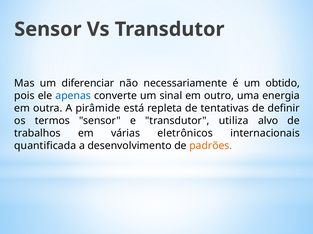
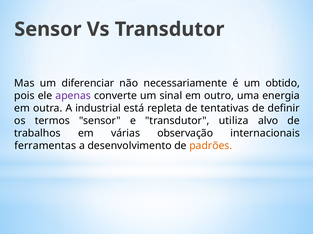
apenas colour: blue -> purple (73, 96)
pirâmide: pirâmide -> industrial (98, 109)
eletrônicos: eletrônicos -> observação (185, 134)
quantificada: quantificada -> ferramentas (45, 146)
